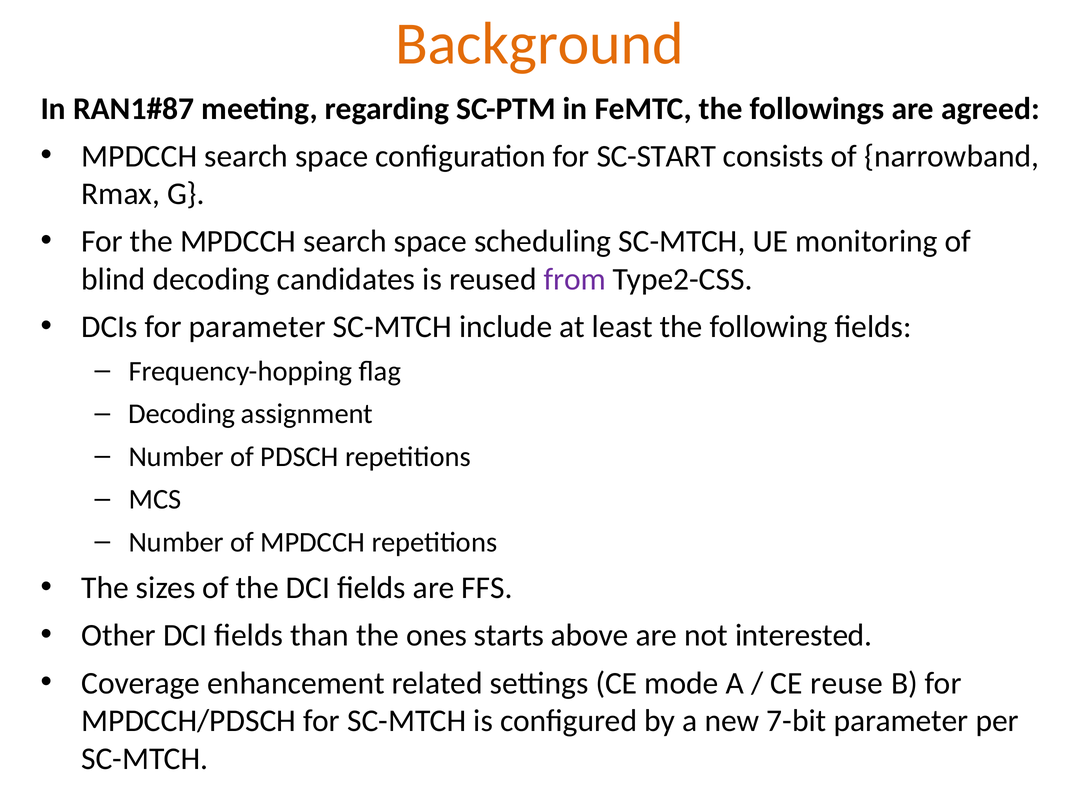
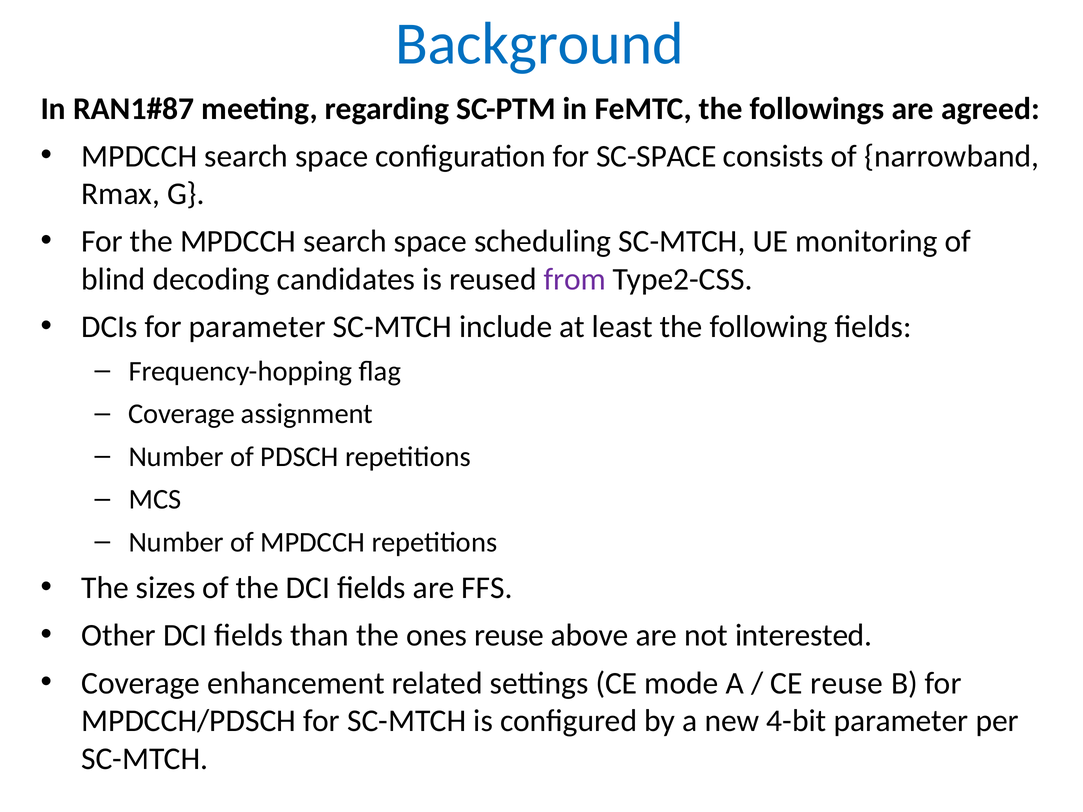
Background colour: orange -> blue (540, 44)
SC-START: SC-START -> SC-SPACE (656, 156)
Decoding: Decoding -> Coverage (182, 414)
ones starts: starts -> reuse (509, 636)
7-bit: 7-bit -> 4-bit (796, 721)
